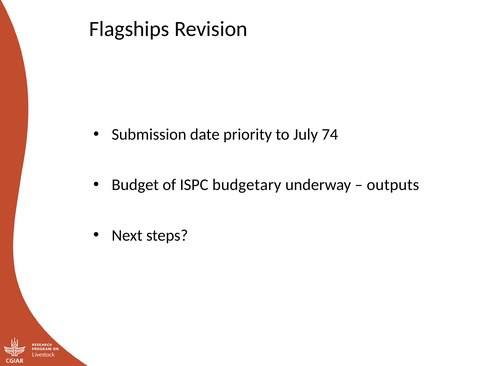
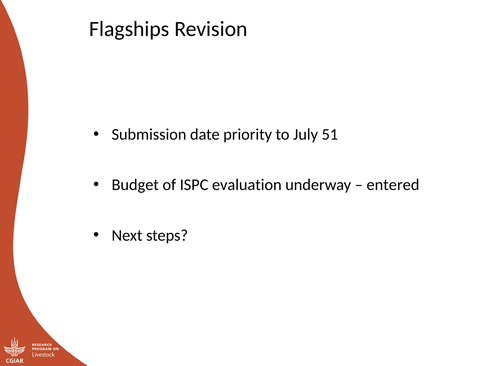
74: 74 -> 51 (330, 135)
budgetary: budgetary -> evaluation (247, 185)
outputs: outputs -> entered (393, 185)
